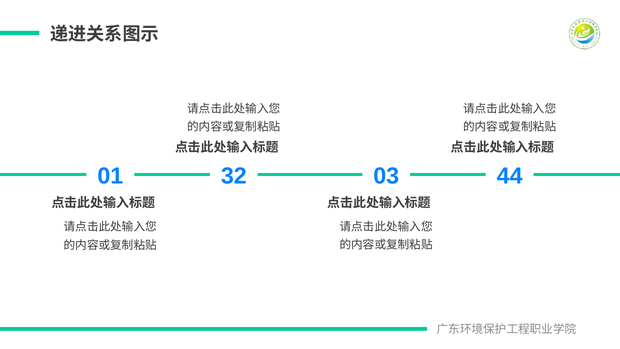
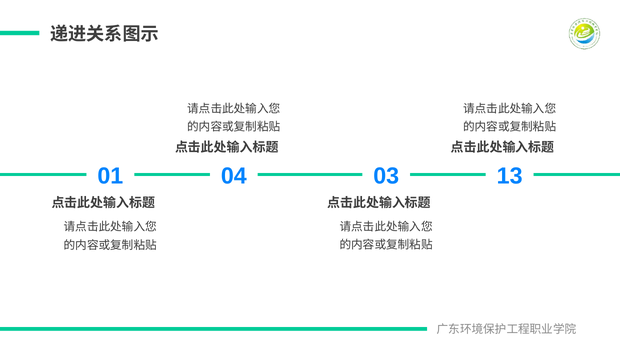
32: 32 -> 04 (234, 176)
44: 44 -> 13 (510, 176)
